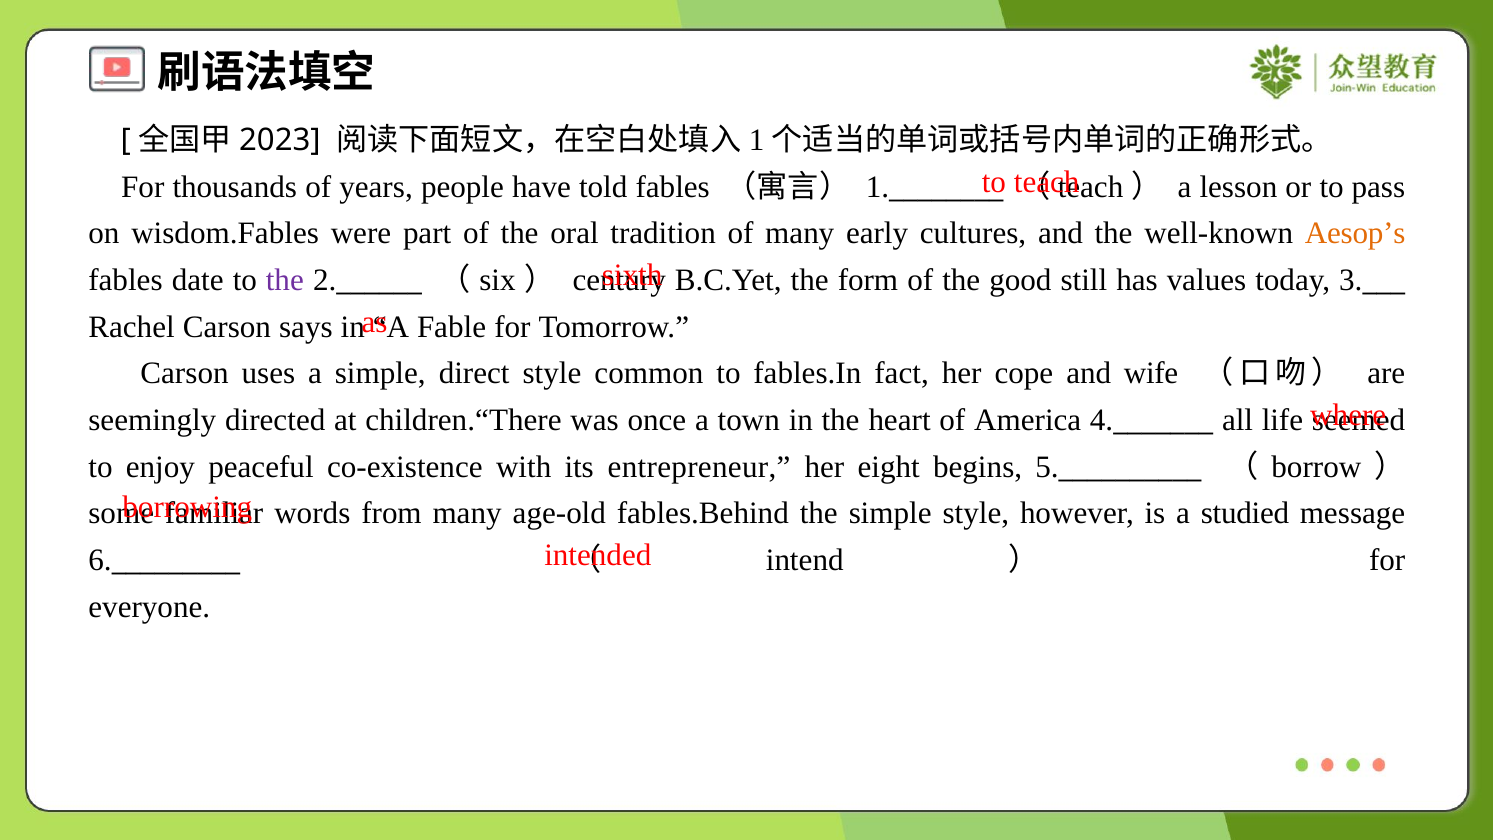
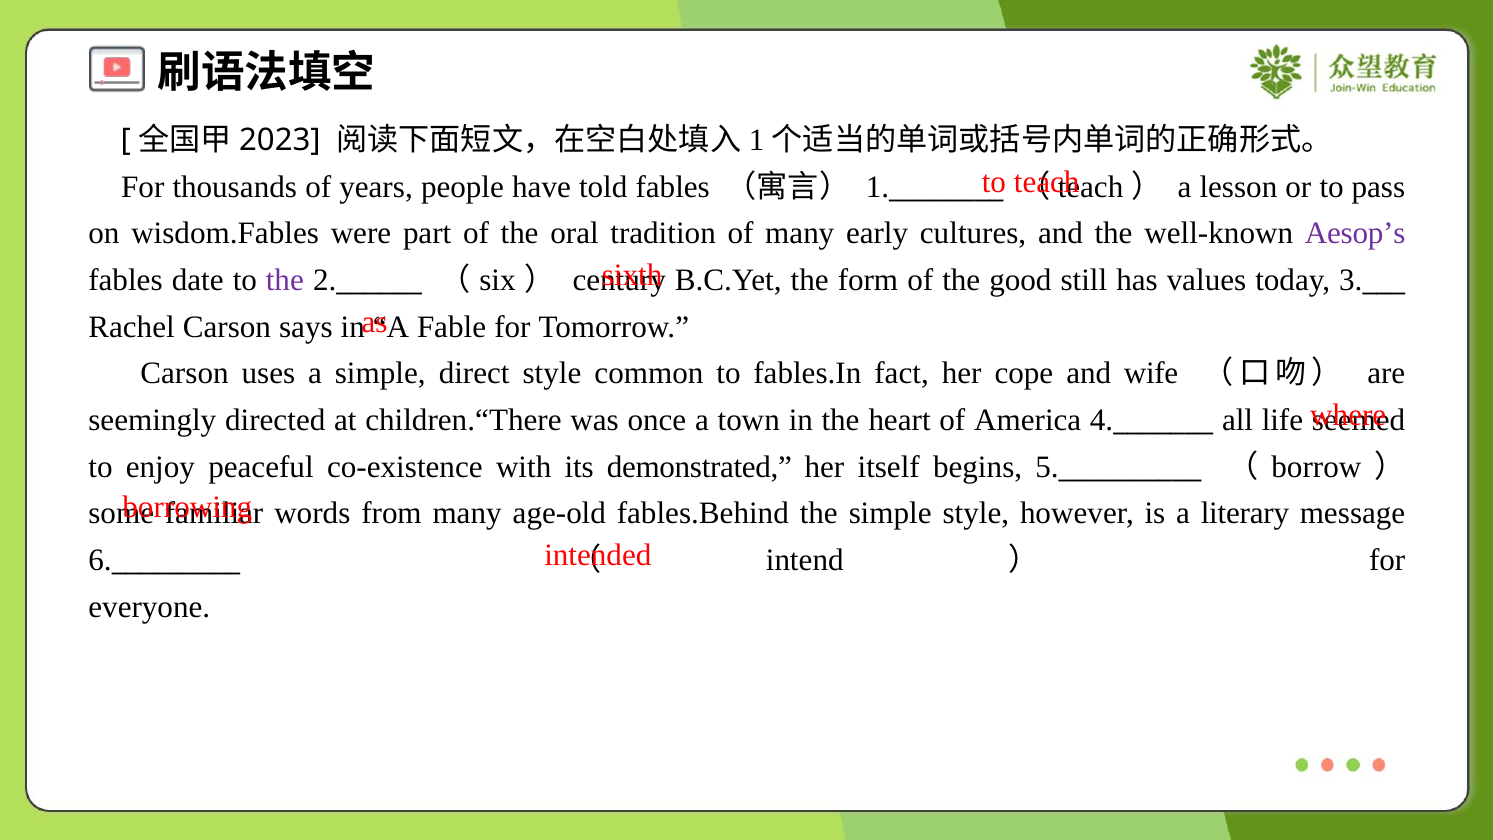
Aesop’s colour: orange -> purple (1355, 234)
entrepreneur: entrepreneur -> demonstrated (699, 467)
eight: eight -> itself (889, 467)
studied: studied -> literary (1245, 513)
